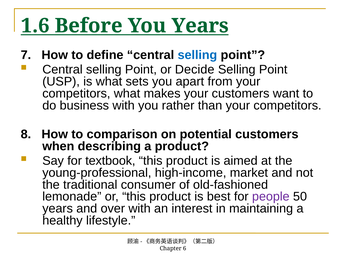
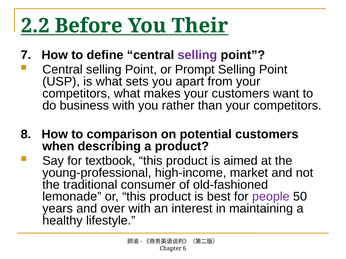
1.6: 1.6 -> 2.2 (35, 26)
You Years: Years -> Their (200, 26)
selling colour: blue -> purple (197, 55)
Decide: Decide -> Prompt (195, 70)
